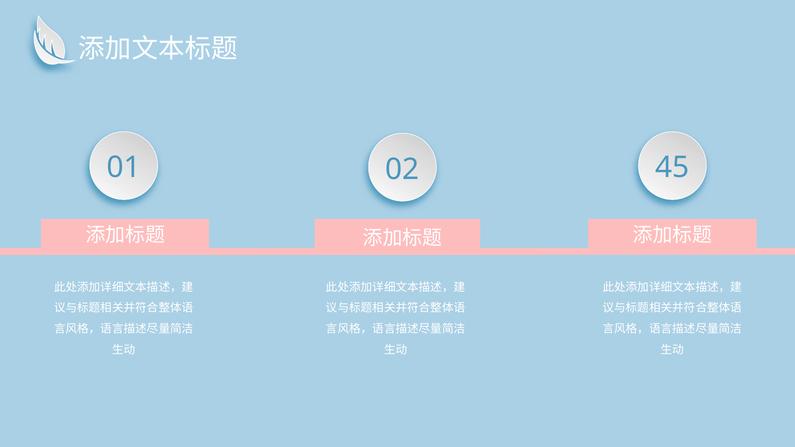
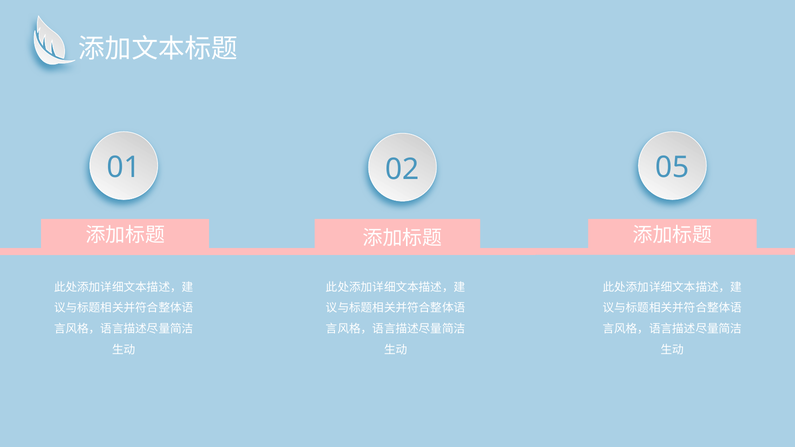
45: 45 -> 05 (672, 168)
